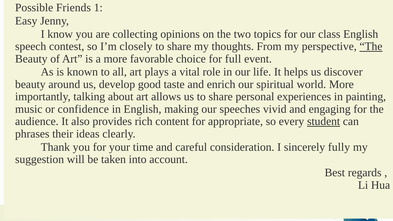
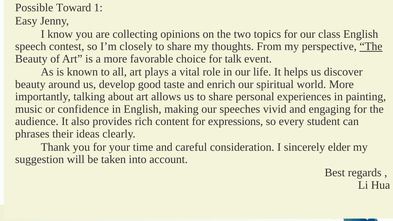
Friends: Friends -> Toward (74, 8)
full: full -> talk (233, 59)
appropriate: appropriate -> expressions (236, 121)
student underline: present -> none (324, 121)
fully: fully -> elder (339, 147)
